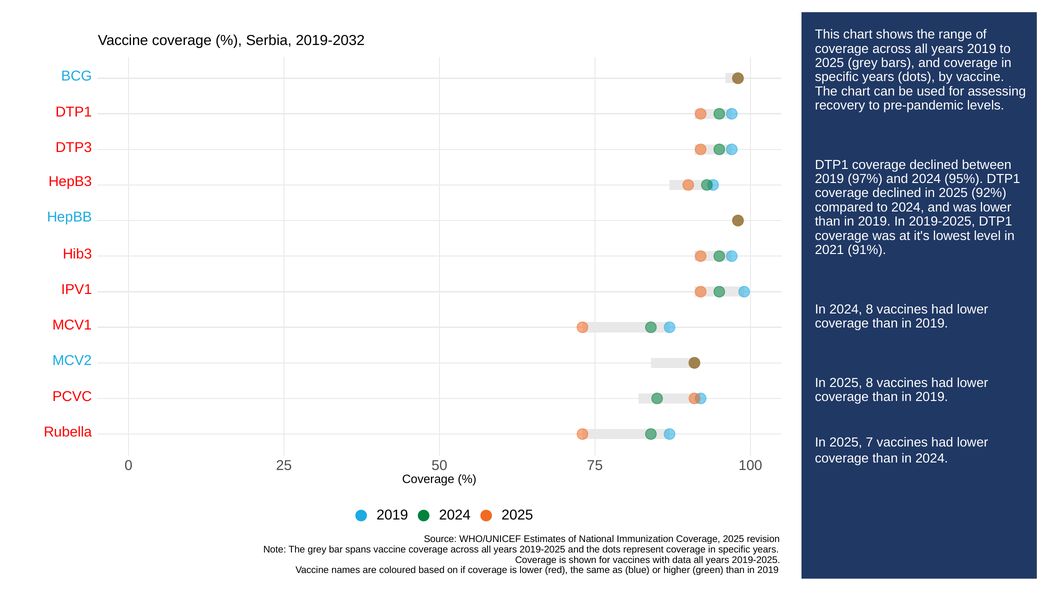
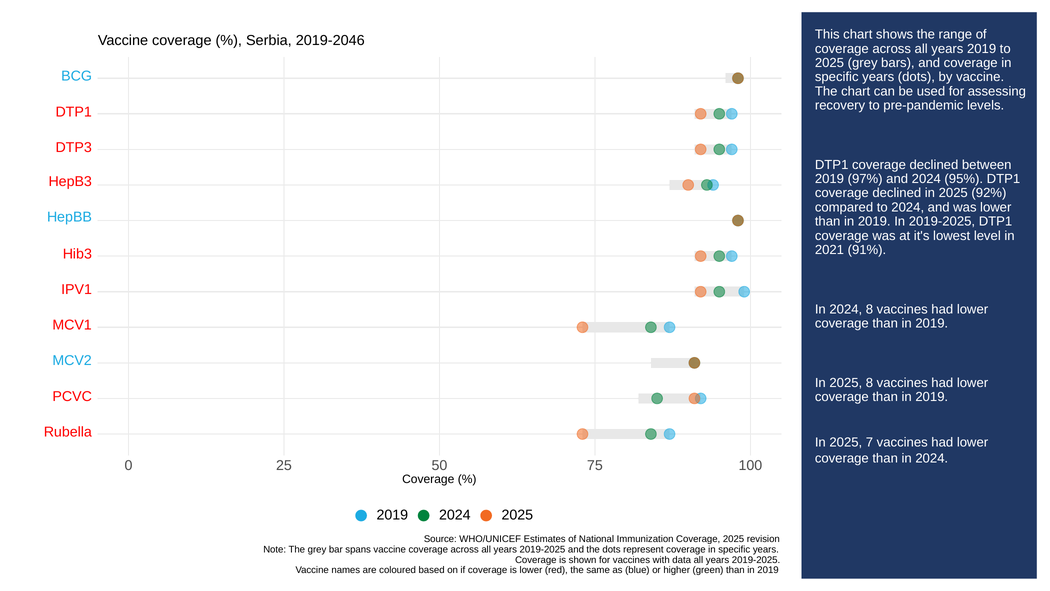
2019-2032: 2019-2032 -> 2019-2046 (330, 41)
